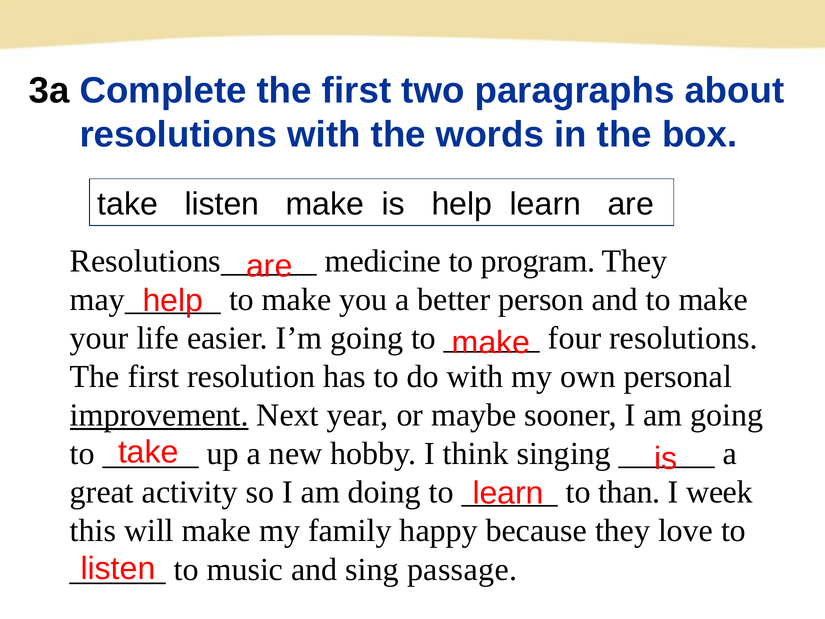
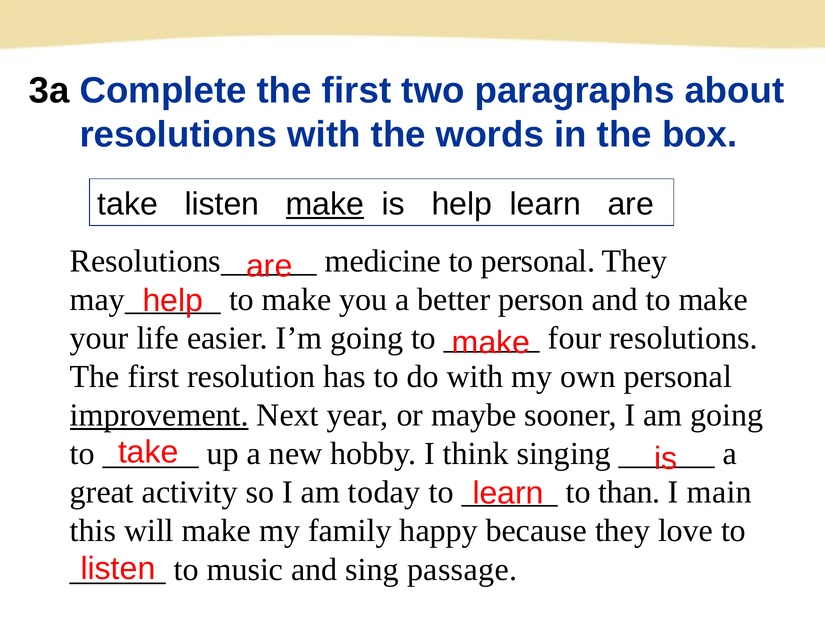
make underline: none -> present (325, 204)
to program: program -> personal (538, 261)
doing: doing -> today (384, 492)
week: week -> main (719, 492)
